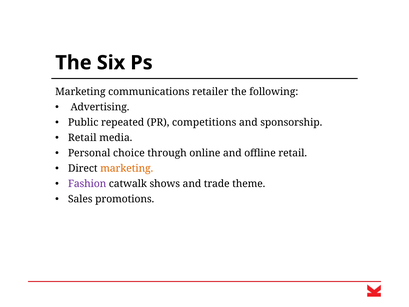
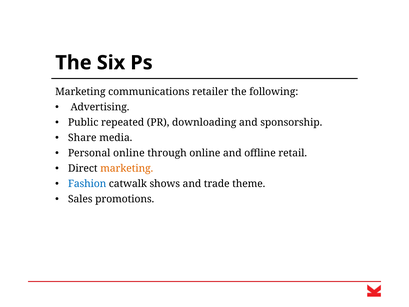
competitions: competitions -> downloading (204, 122)
Retail: Retail -> Share (82, 138)
Personal choice: choice -> online (129, 153)
Fashion colour: purple -> blue (87, 184)
